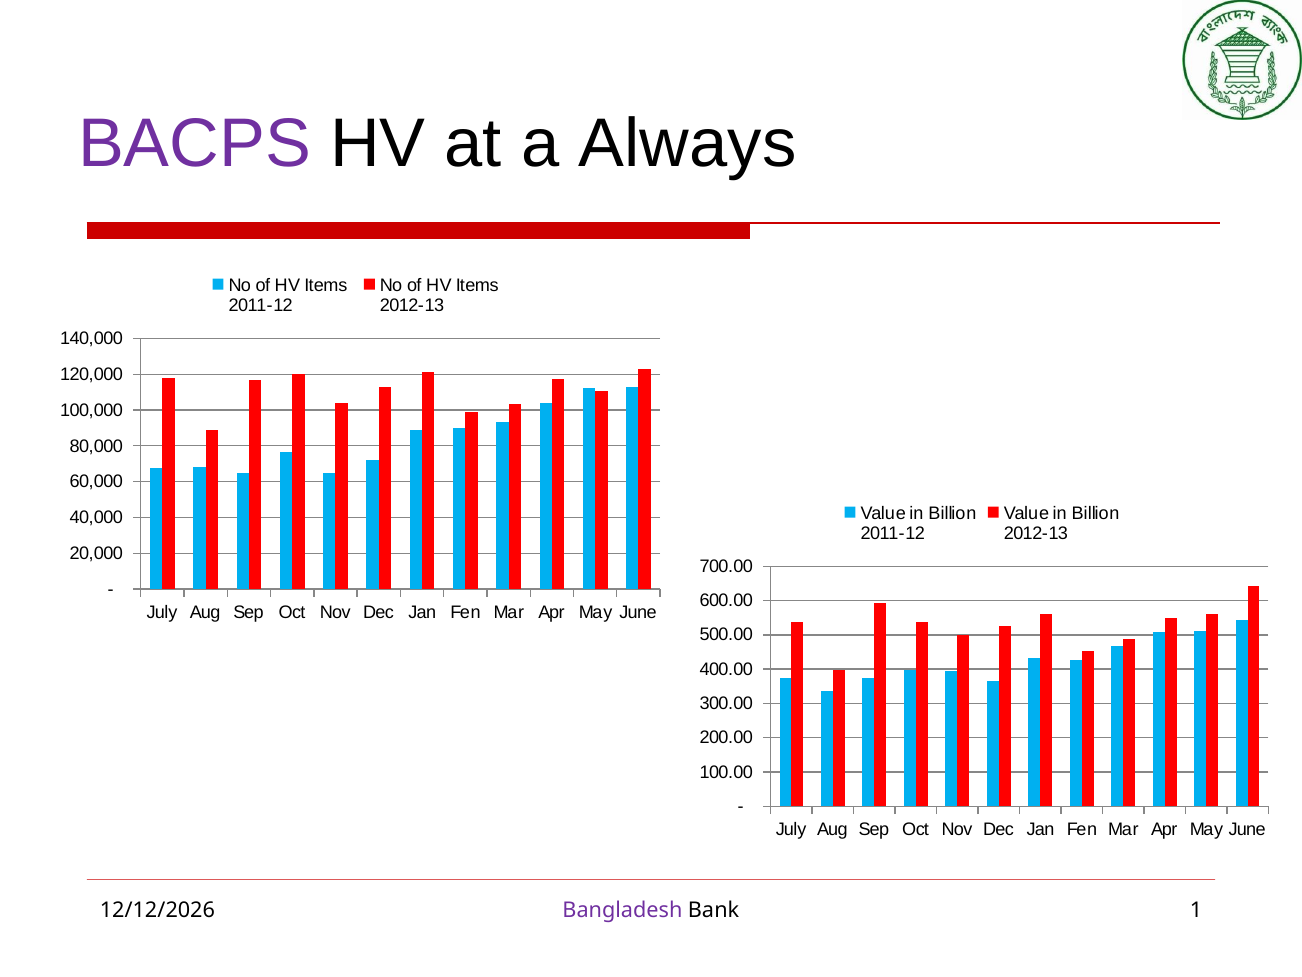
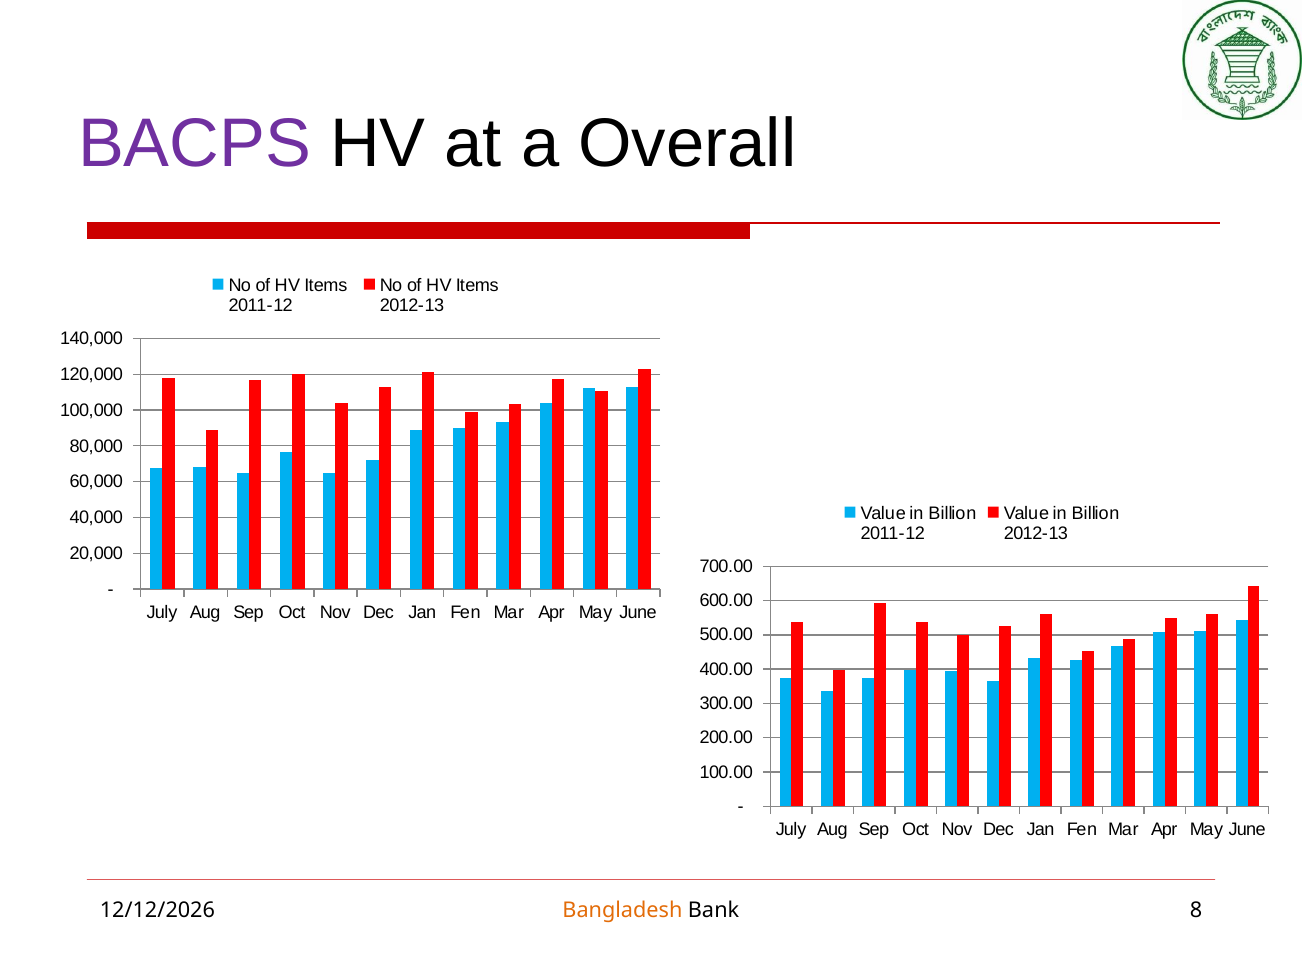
Always: Always -> Overall (687, 144)
Bangladesh colour: purple -> orange (622, 910)
1: 1 -> 8 (1196, 910)
